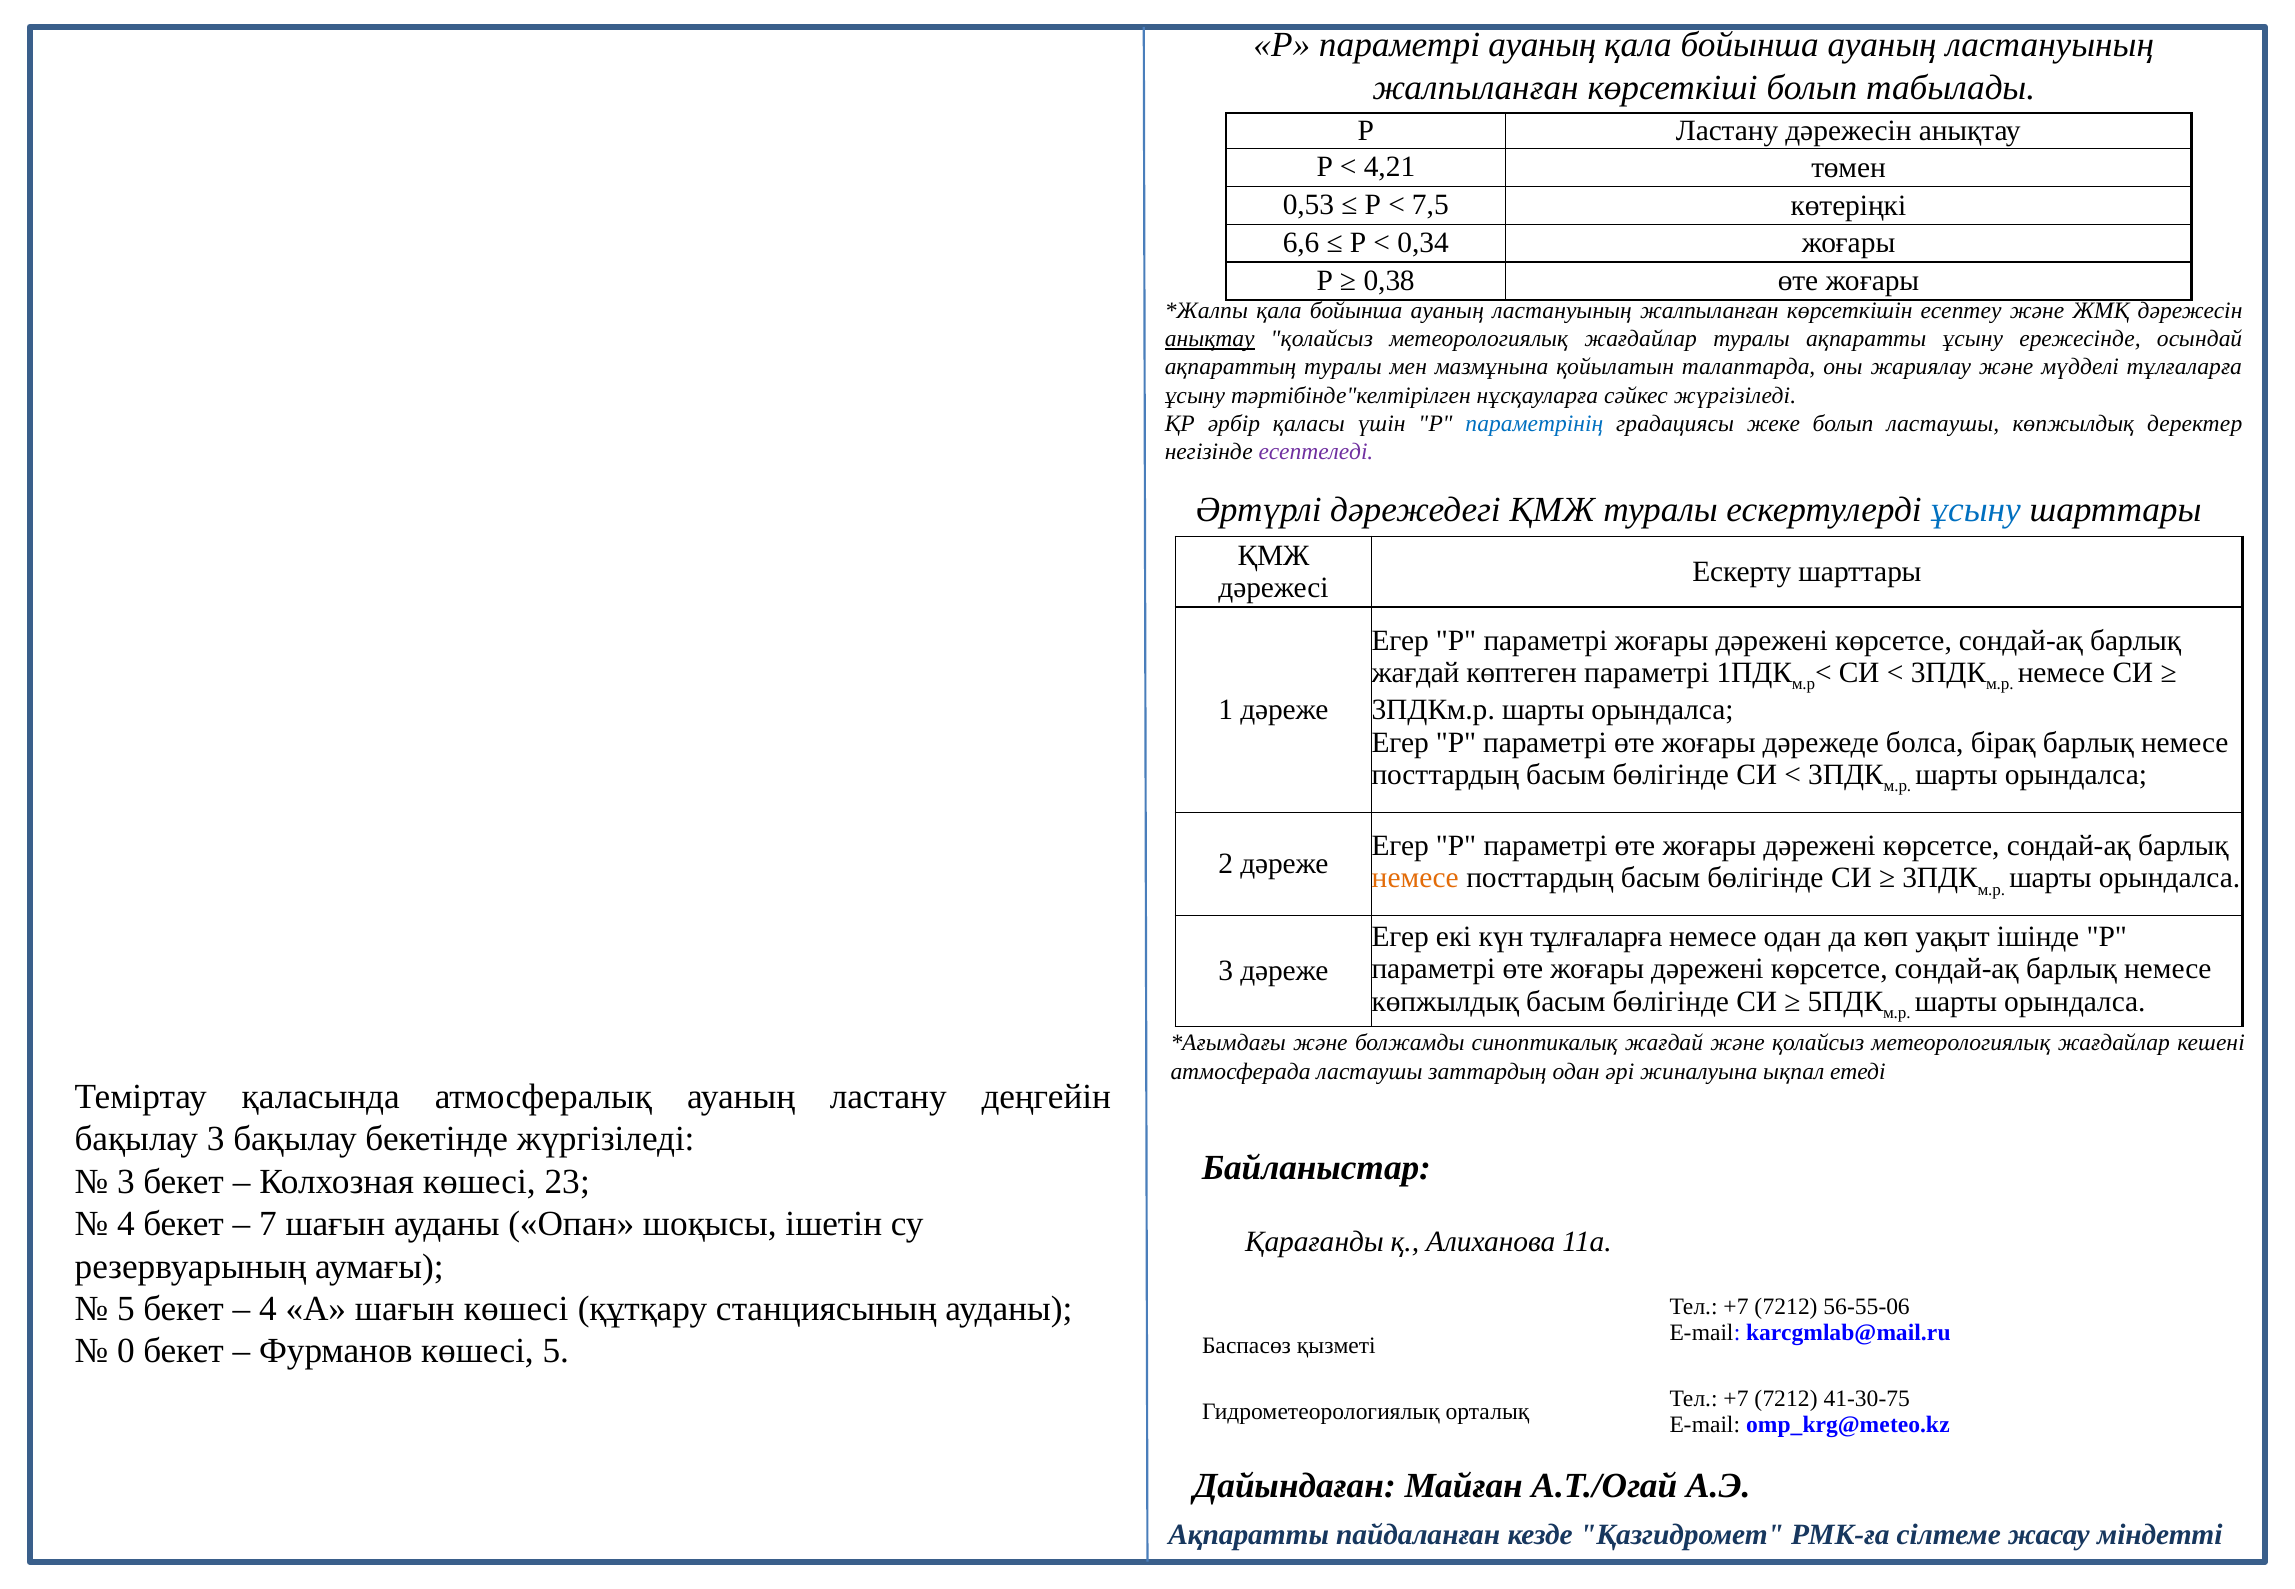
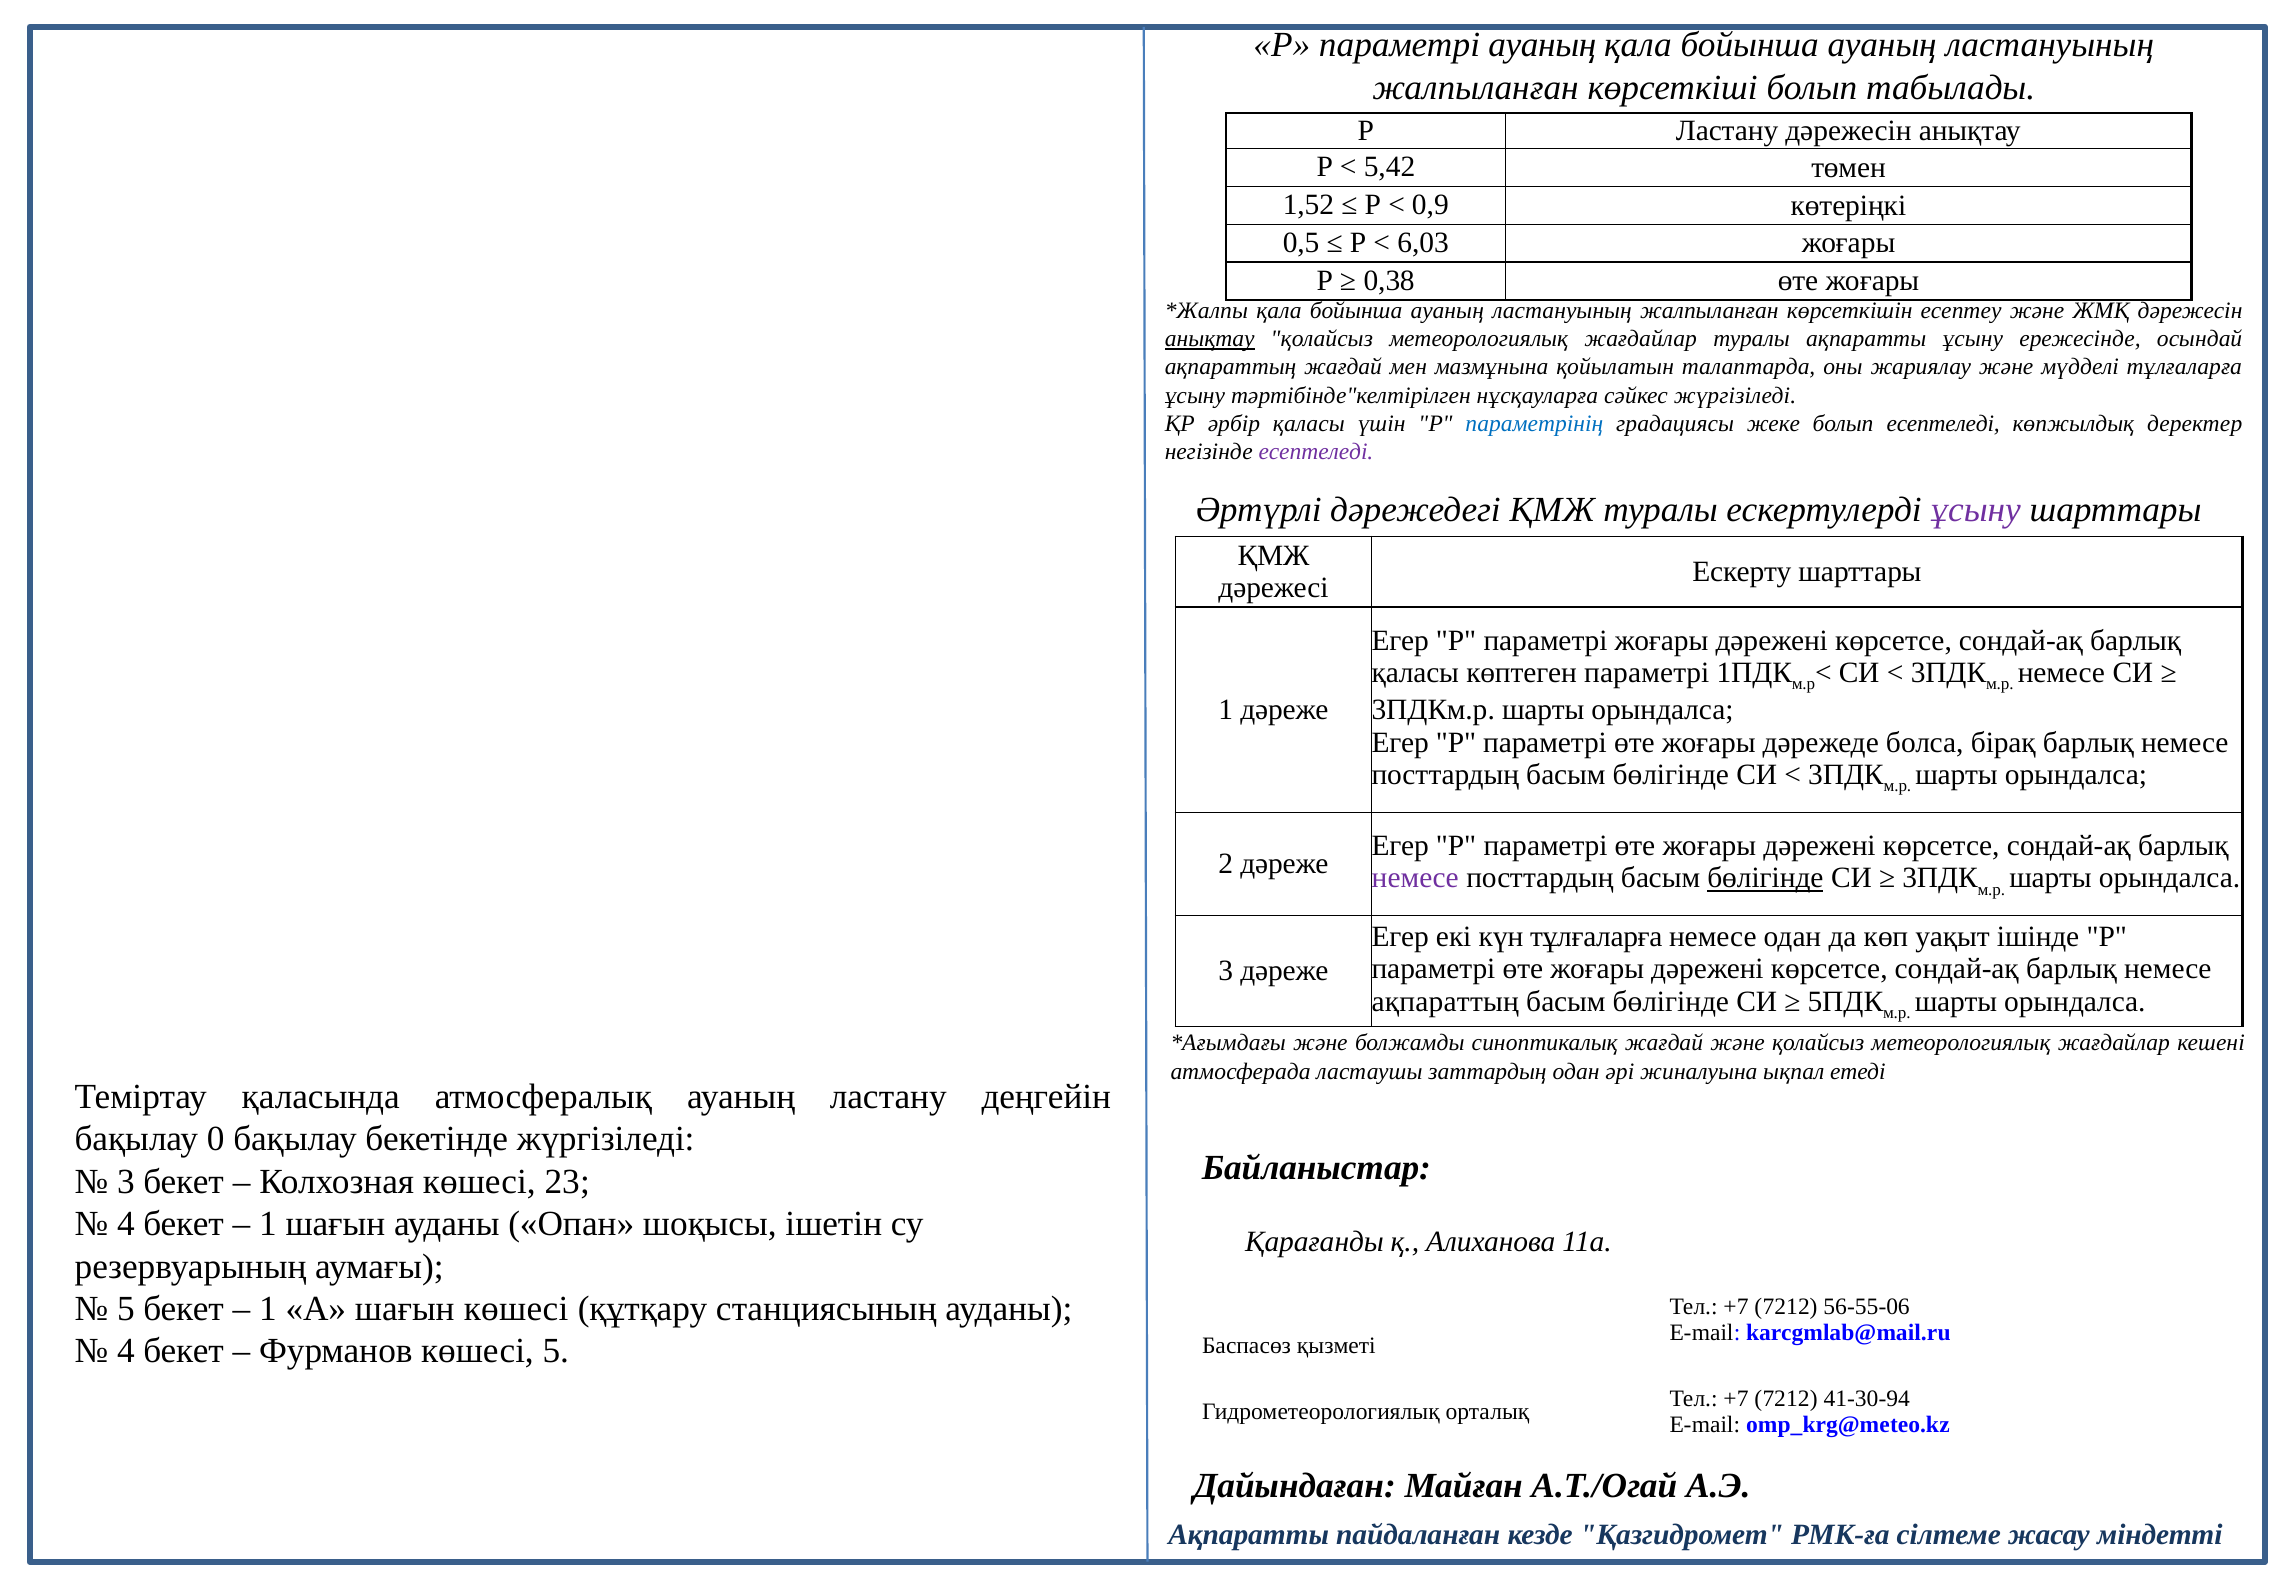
4,21: 4,21 -> 5,42 (1390, 167)
0,53: 0,53 -> 1,52 (1308, 205)
7,5: 7,5 -> 0,9 (1430, 205)
6,6: 6,6 -> 0,5 (1301, 243)
0,34: 0,34 -> 6,03 (1423, 243)
ақпараттың туралы: туралы -> жағдай (1343, 367)
болып ластаушы: ластаушы -> есептеледі (1943, 424)
ұсыну colour: blue -> purple (1976, 510)
жағдай: жағдай -> қаласы (1415, 673)
немесе colour: orange -> purple (1415, 878)
бөлігінде underline: none -> present (1765, 878)
көпжылдық: көпжылдық -> ақпараттың (1445, 1001)
бақылау 3: 3 -> 0 (216, 1139)
7: 7 -> 1 (268, 1224)
4: 4 -> 1 (268, 1309)
0: 0 -> 4 (126, 1351)
41-30-75: 41-30-75 -> 41-30-94 (1867, 1399)
